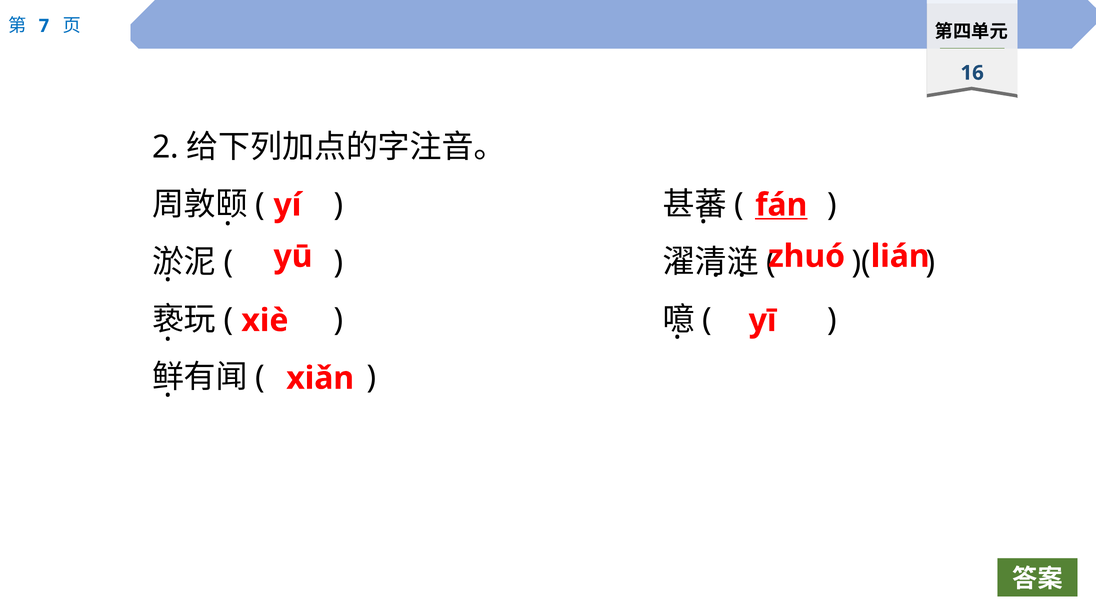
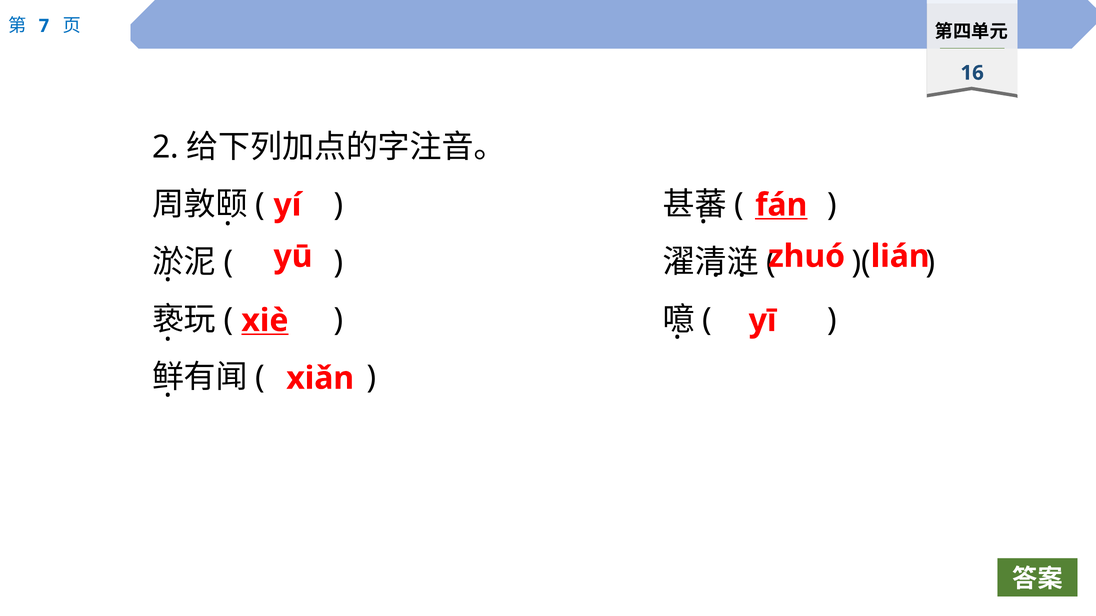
xiè underline: none -> present (265, 321)
